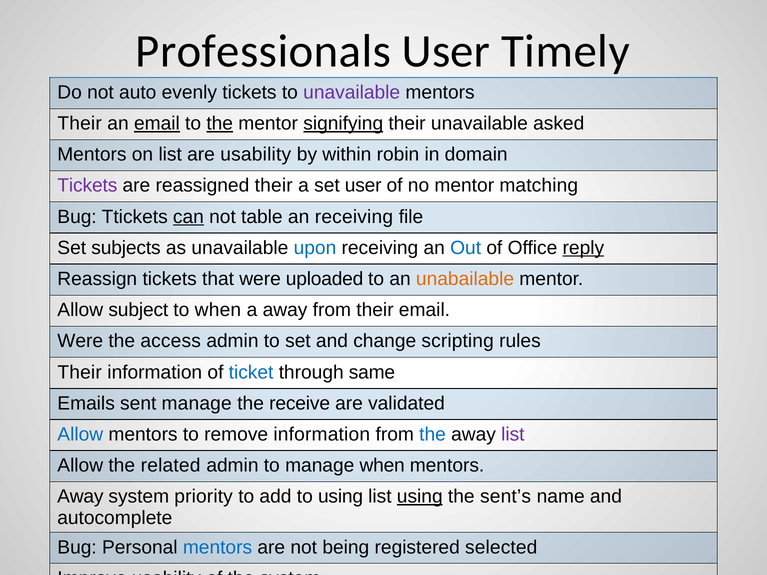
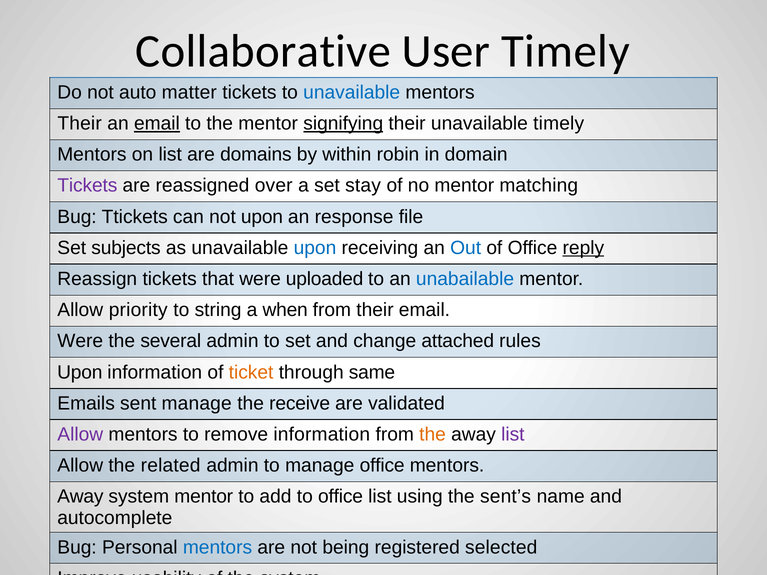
Professionals: Professionals -> Collaborative (263, 51)
evenly: evenly -> matter (189, 92)
unavailable colour: purple -> blue (352, 92)
the underline: present -> none (220, 124)
unavailable asked: asked -> timely (559, 124)
are usability: usability -> domains (256, 155)
reassigned their: their -> over (274, 186)
set user: user -> stay (363, 186)
can underline: present -> none (188, 217)
not table: table -> upon (262, 217)
an receiving: receiving -> response (354, 217)
unabailable colour: orange -> blue (465, 279)
subject: subject -> priority (138, 310)
to when: when -> string (218, 310)
a away: away -> when (285, 310)
access: access -> several (171, 341)
scripting: scripting -> attached (458, 341)
Their: Their -> Upon (80, 372)
ticket colour: blue -> orange (251, 372)
Allow colour: blue -> purple (80, 435)
the colour: blue -> orange (433, 435)
manage when: when -> office (382, 466)
system priority: priority -> mentor (204, 497)
to using: using -> office (341, 497)
using underline: present -> none (420, 497)
